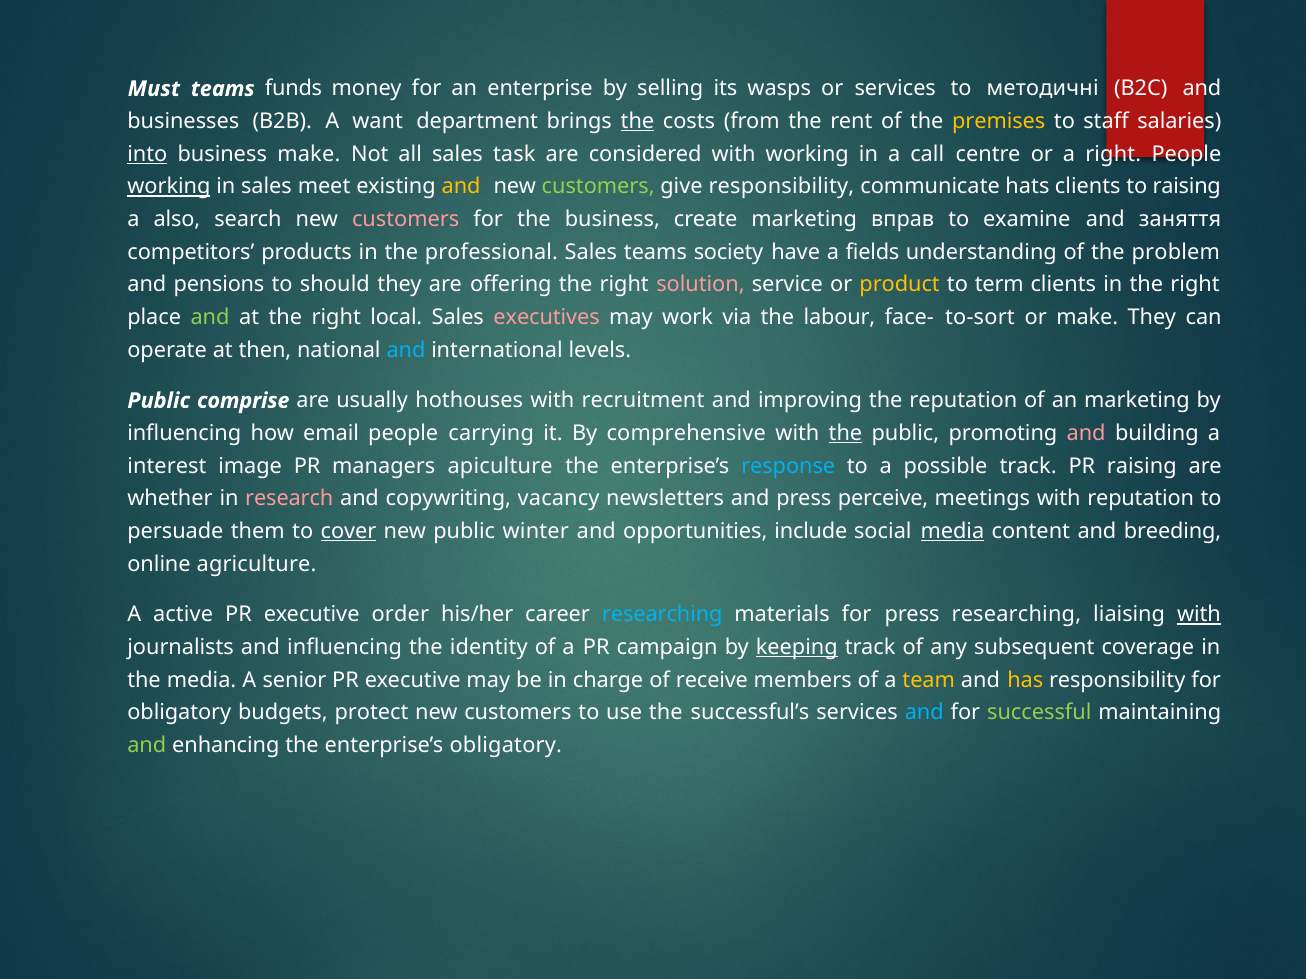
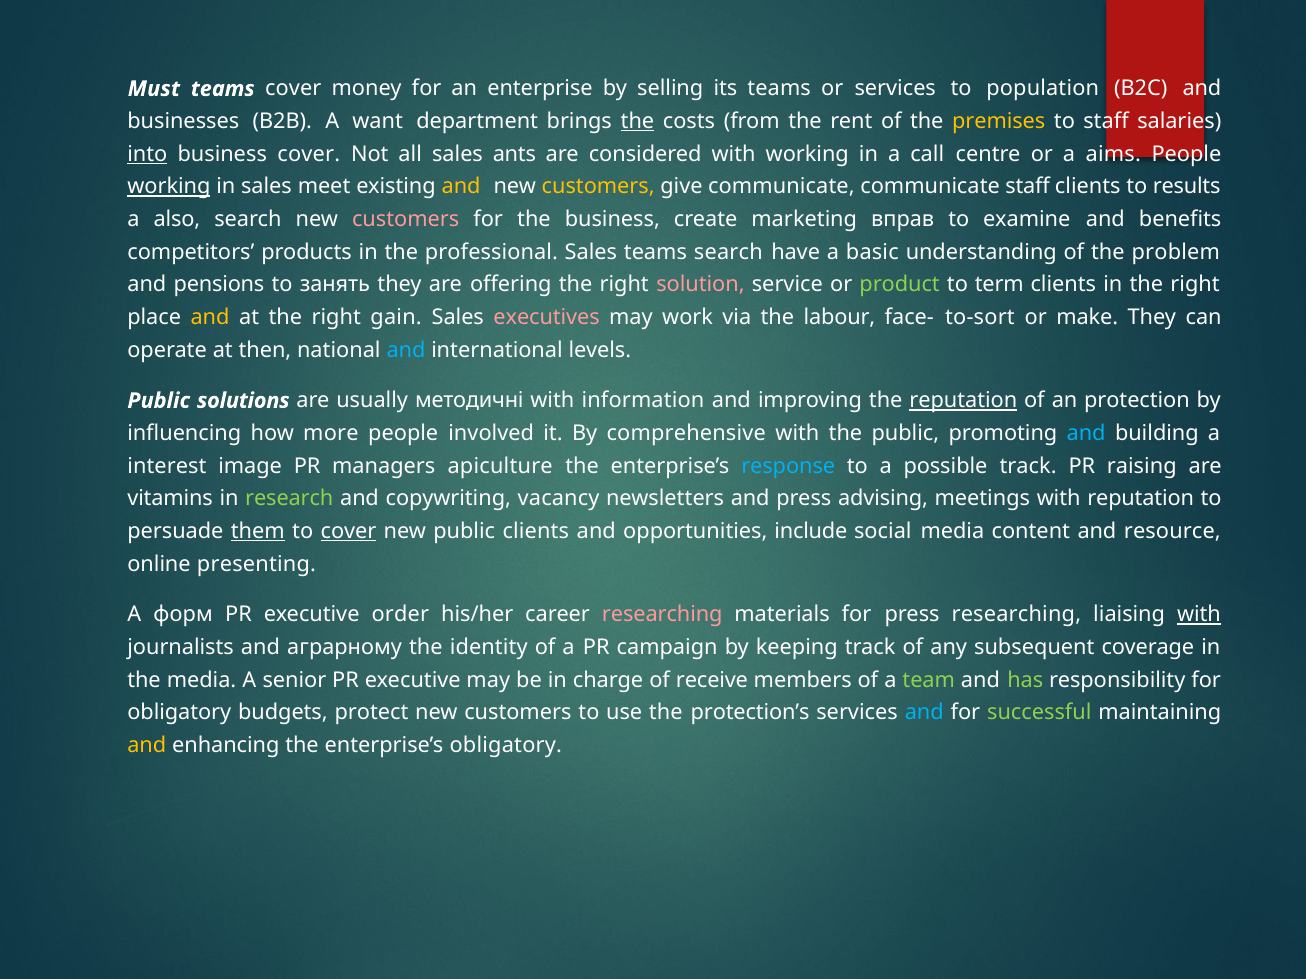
teams funds: funds -> cover (293, 89)
its wasps: wasps -> teams (779, 89)
методичні: методичні -> population (1043, 89)
business make: make -> cover (309, 154)
task: task -> ants (514, 154)
a right: right -> aims (1113, 154)
customers colour: light green -> yellow (598, 187)
give responsibility: responsibility -> communicate (781, 187)
communicate hats: hats -> staff (1028, 187)
to raising: raising -> results (1187, 187)
заняття: заняття -> benefits (1180, 219)
teams society: society -> search (728, 252)
fields: fields -> basic (872, 252)
should: should -> занять (335, 285)
product colour: yellow -> light green (900, 285)
and colour: light green -> yellow (210, 317)
local: local -> gain (396, 317)
comprise: comprise -> solutions (243, 401)
hothouses: hothouses -> методичні (469, 401)
recruitment: recruitment -> information (643, 401)
reputation underline: none -> present (963, 401)
an marketing: marketing -> protection (1137, 401)
email: email -> more (331, 434)
carrying: carrying -> involved (491, 434)
the underline: present -> none (845, 434)
and colour: pink -> light blue (1086, 434)
whether: whether -> vitamins (170, 499)
research colour: pink -> light green (289, 499)
perceive: perceive -> advising (883, 499)
them underline: none -> present (258, 531)
public winter: winter -> clients (536, 531)
media underline: present -> none (952, 531)
breeding: breeding -> resource (1172, 531)
agriculture: agriculture -> presenting (257, 564)
active: active -> форм (183, 615)
researching colour: light blue -> pink (662, 615)
and influencing: influencing -> аграрному (345, 648)
keeping underline: present -> none (797, 648)
team colour: yellow -> light green (929, 680)
has colour: yellow -> light green (1025, 680)
successful’s: successful’s -> protection’s (750, 713)
and colour: light green -> yellow (147, 746)
